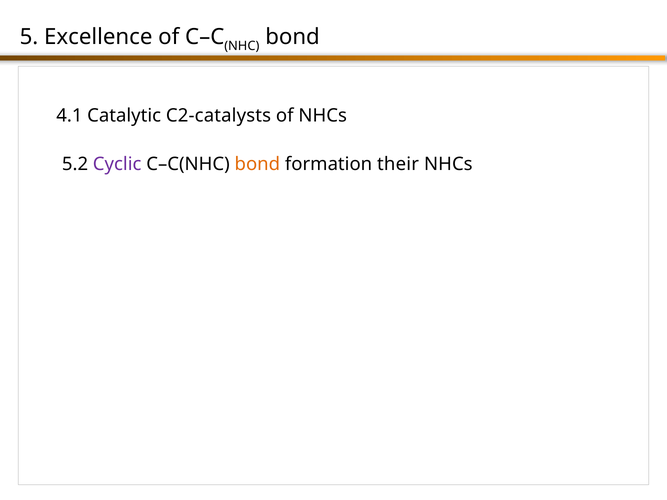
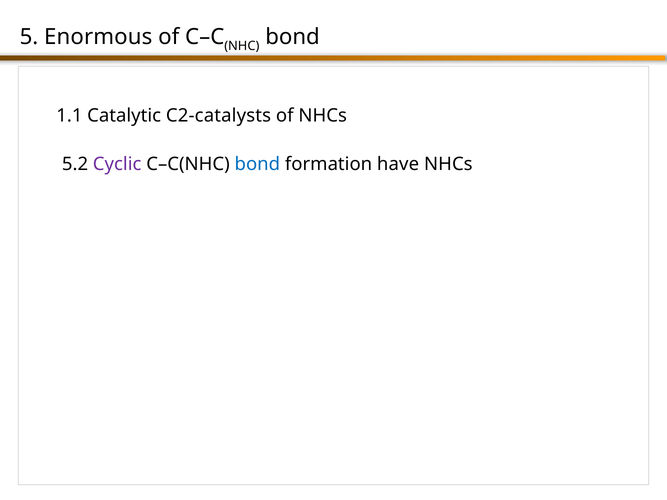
Excellence: Excellence -> Enormous (98, 37)
4.1: 4.1 -> 1.1 (69, 116)
bond colour: orange -> blue (257, 164)
their: their -> have (398, 164)
